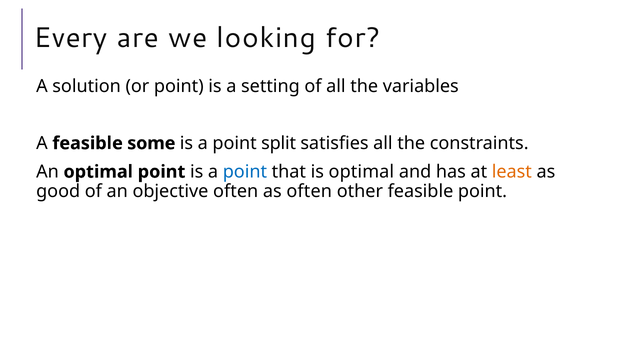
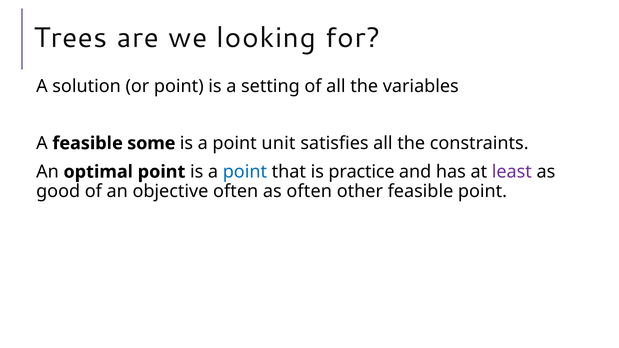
Every: Every -> Trees (71, 38)
split: split -> unit (278, 143)
is optimal: optimal -> practice (362, 172)
least colour: orange -> purple (512, 172)
